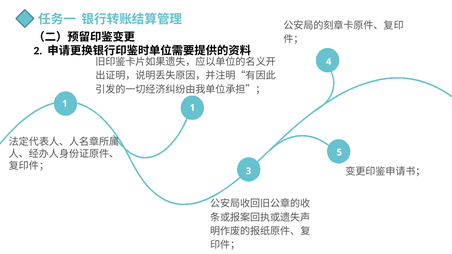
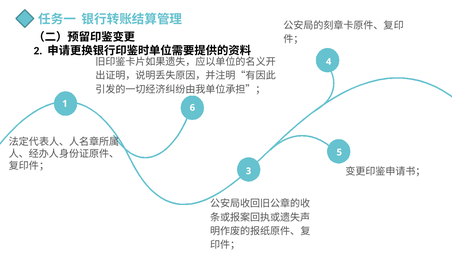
1 1: 1 -> 6 (192, 108)
